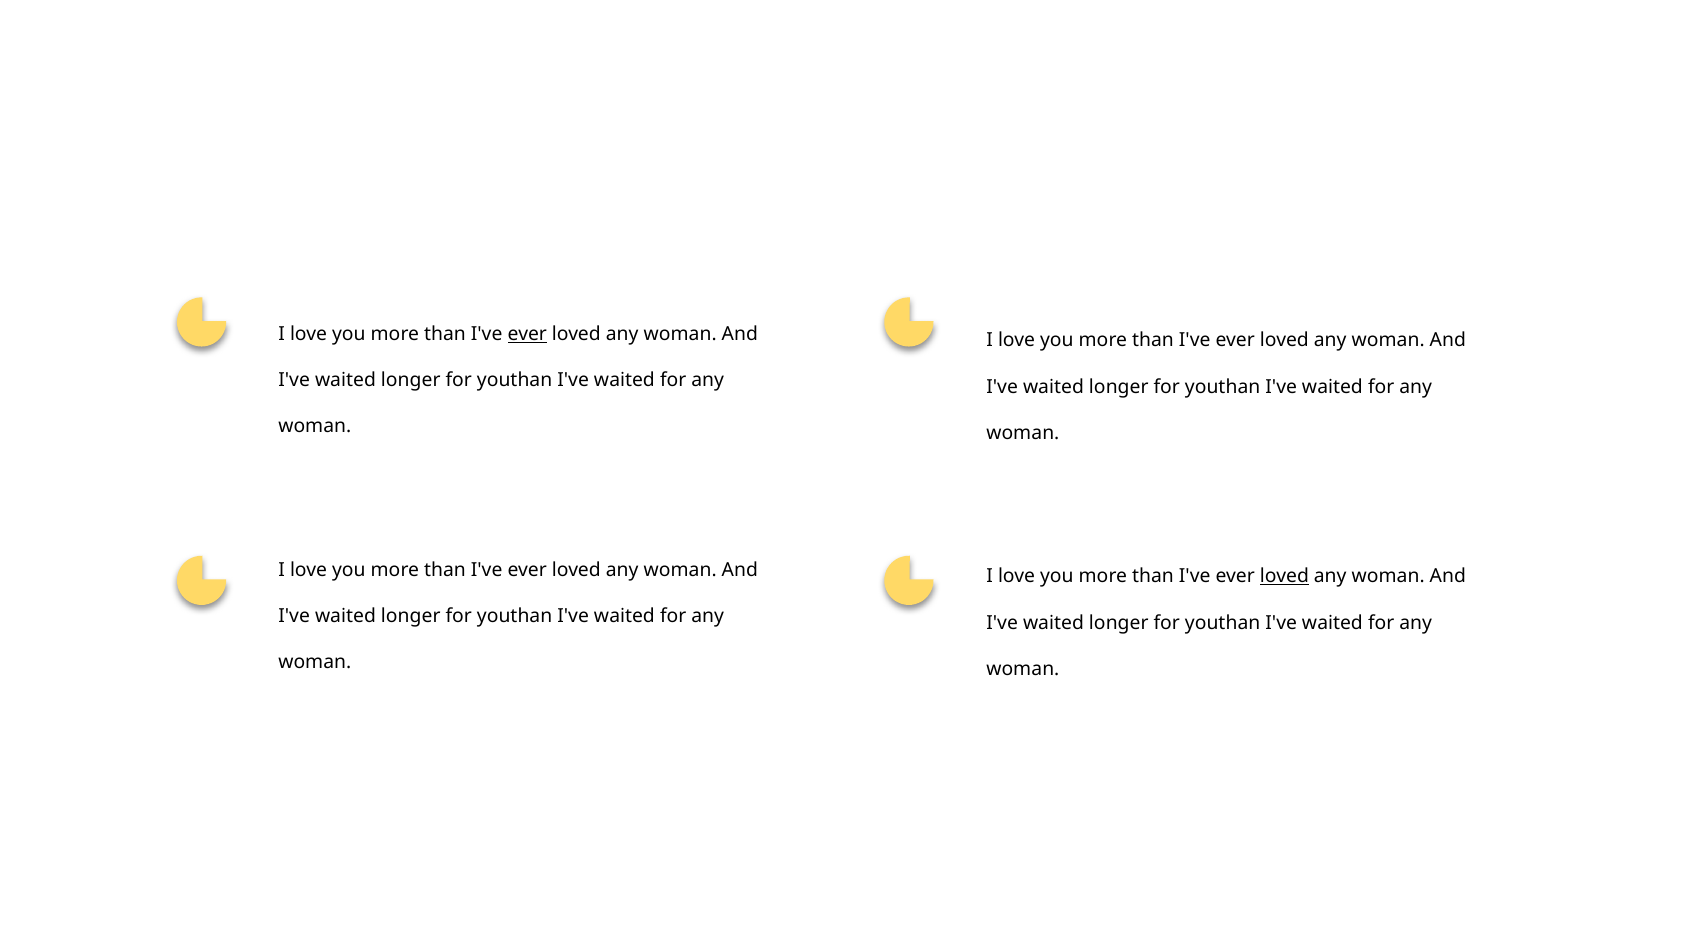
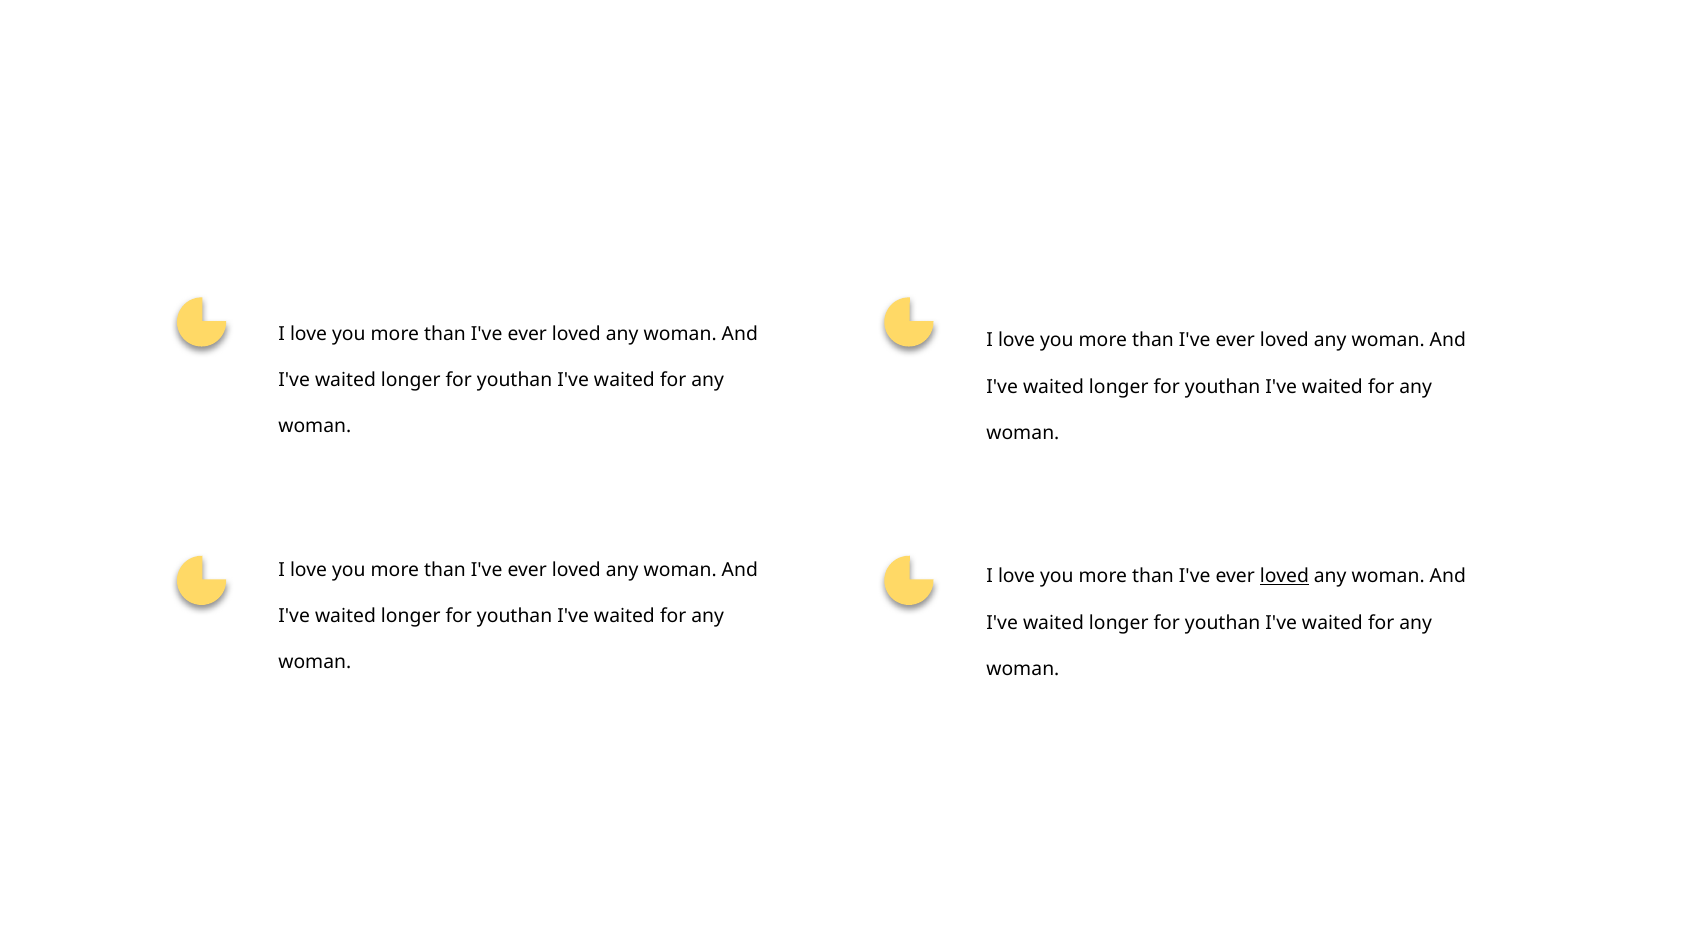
ever underline: present -> none (527, 334)
